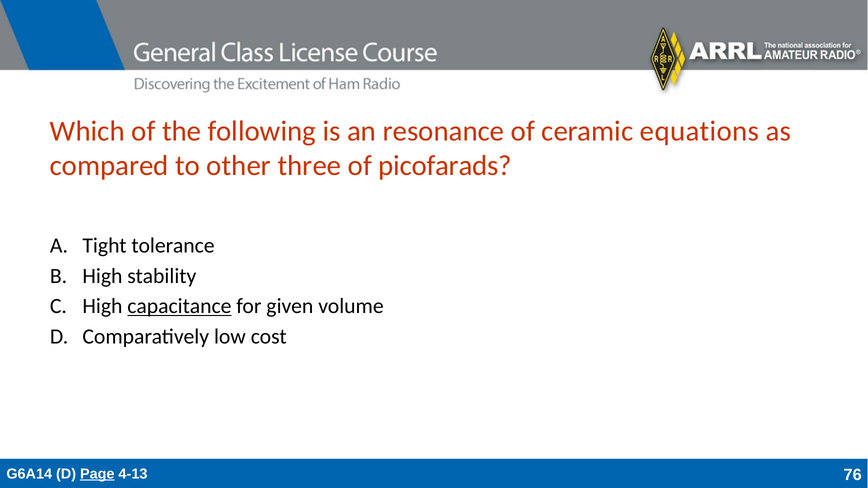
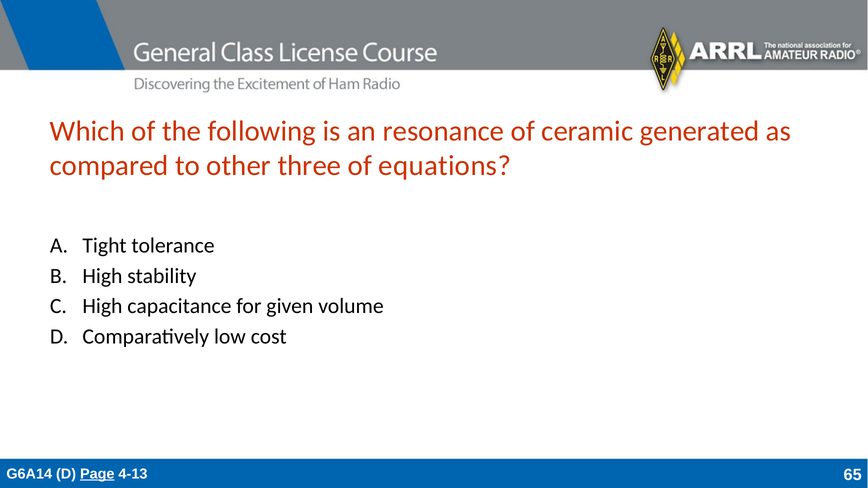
equations: equations -> generated (700, 131)
picofarads: picofarads -> equations (445, 166)
capacitance underline: present -> none (179, 306)
76: 76 -> 65 (853, 475)
